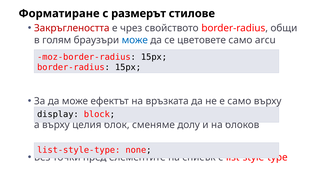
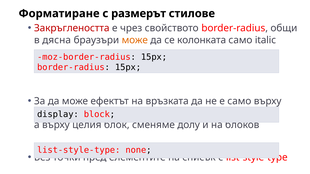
голям: голям -> дясна (57, 40)
може colour: blue -> orange (135, 40)
цветовете: цветовете -> колонката (202, 40)
arcu: arcu -> italic (265, 40)
